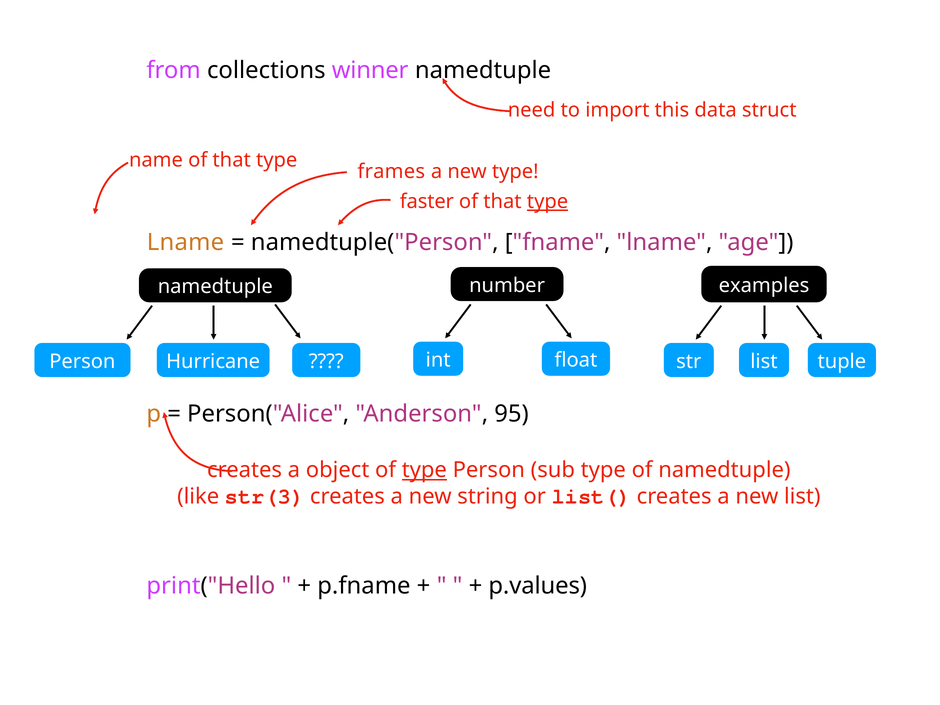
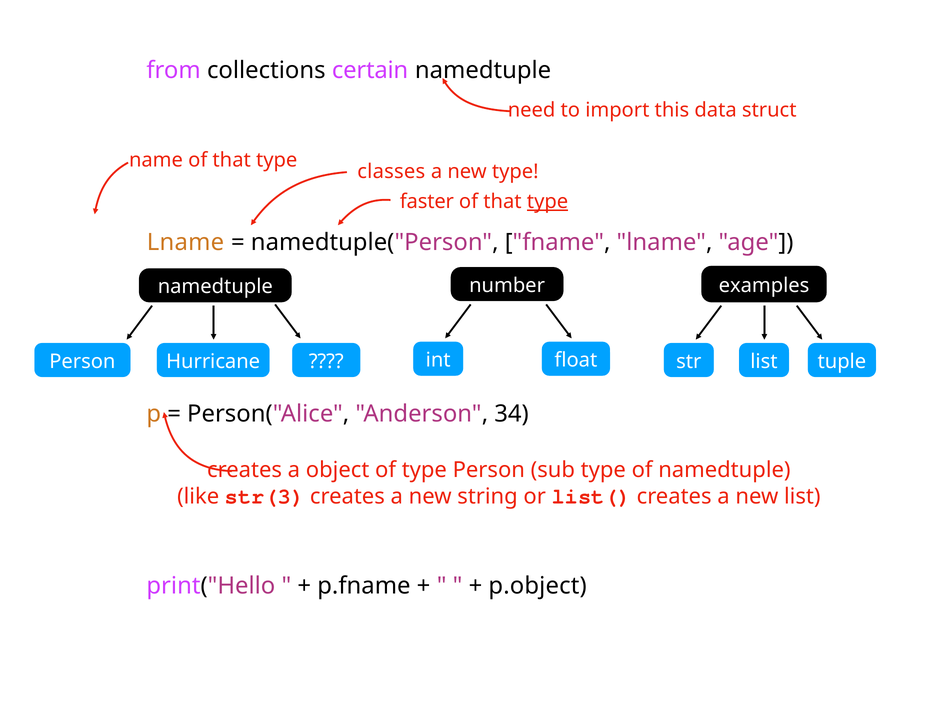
winner: winner -> certain (370, 71)
frames: frames -> classes (391, 172)
95: 95 -> 34 (512, 414)
type underline: present -> none (424, 470)
p.values: p.values -> p.object (538, 586)
